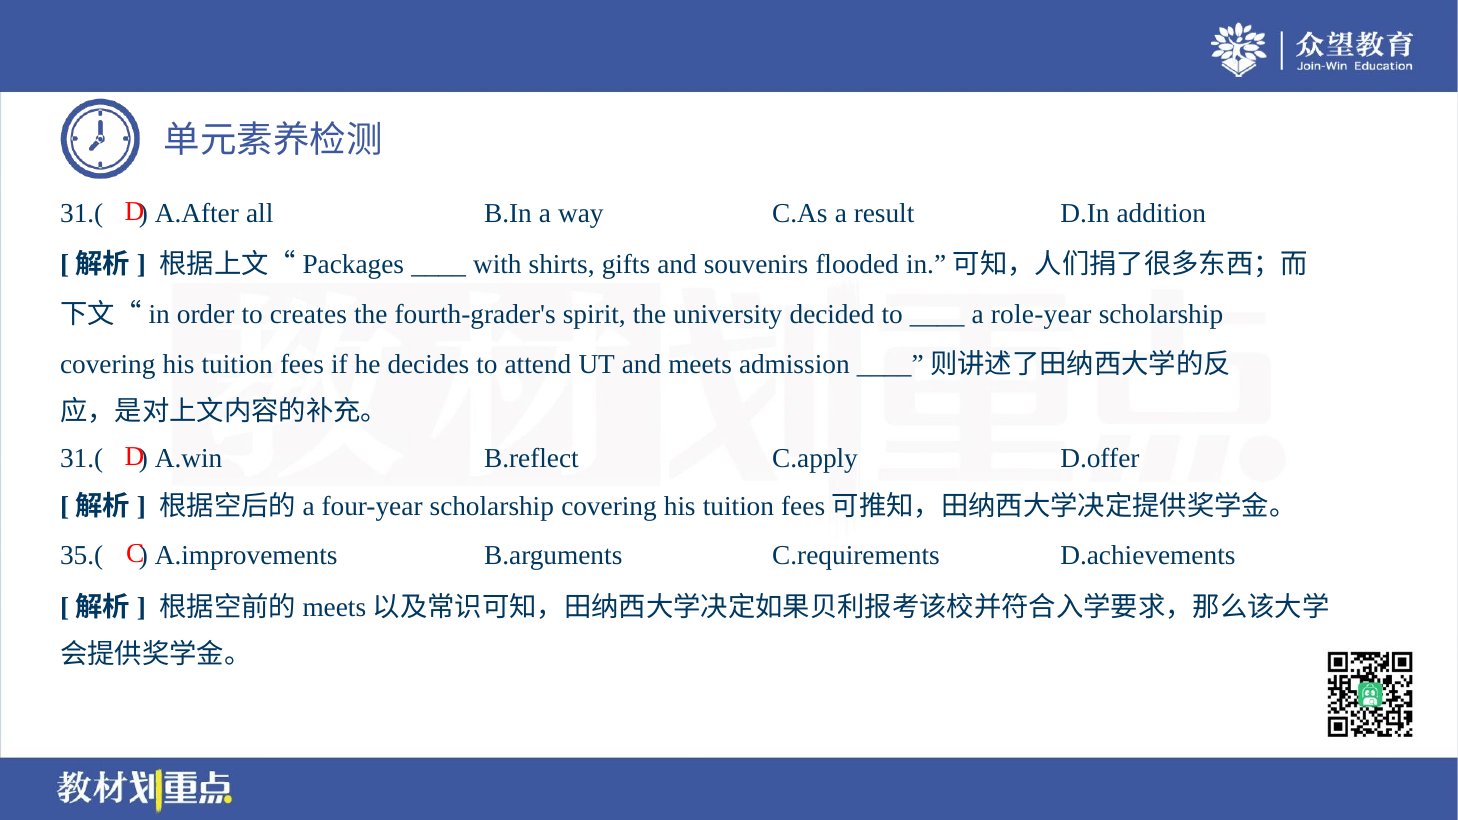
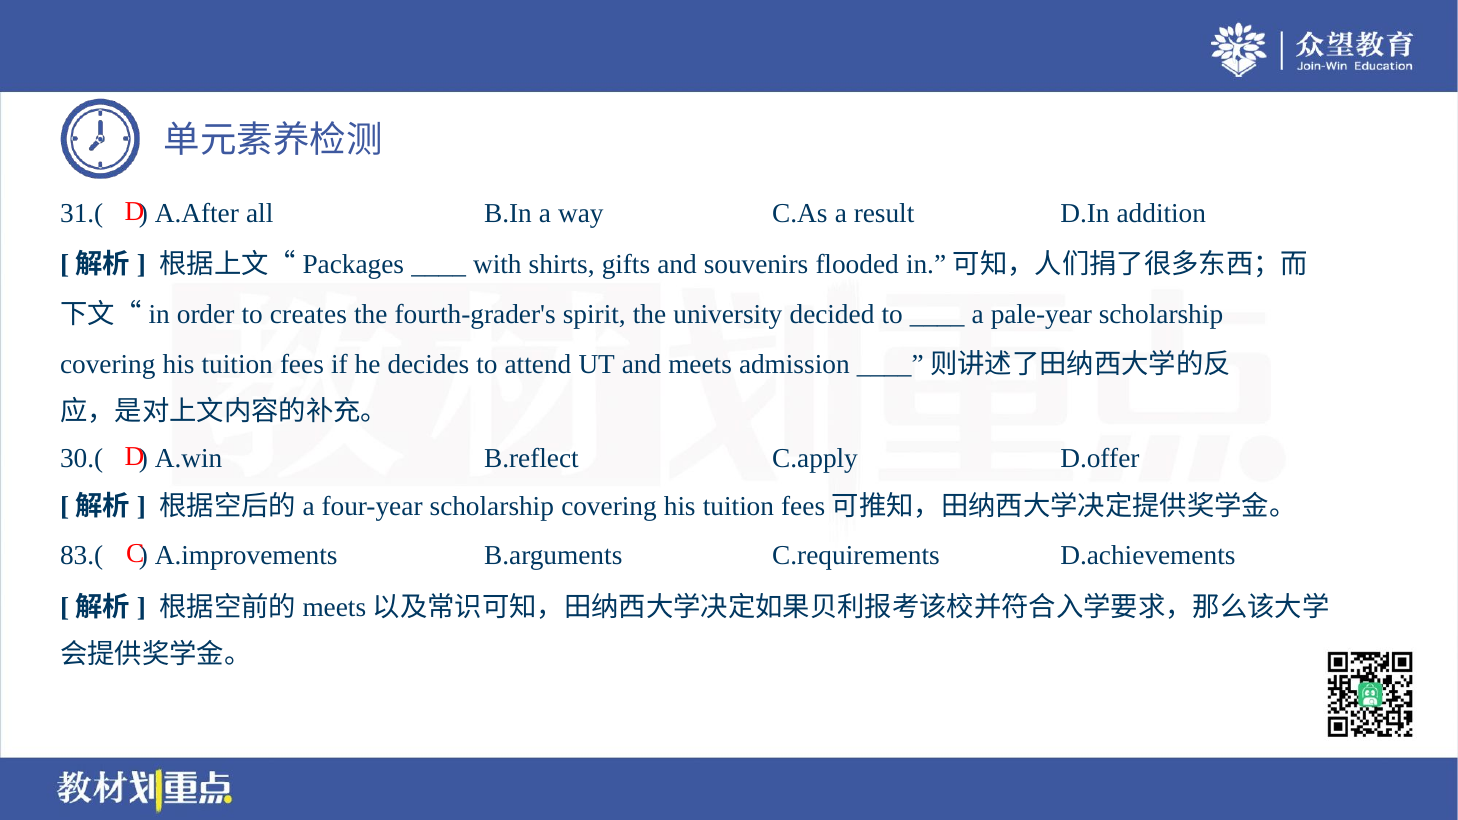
role-year: role-year -> pale-year (1041, 315)
31.(: 31.( -> 30.( (82, 458)
35.(: 35.( -> 83.( (82, 555)
